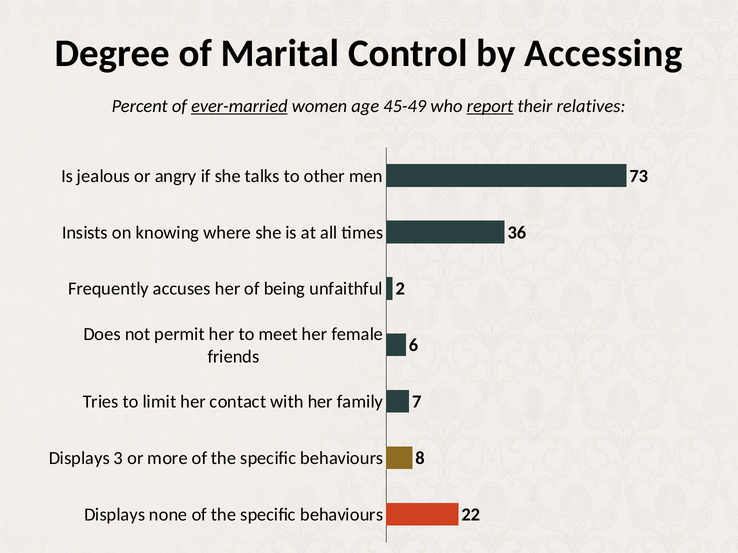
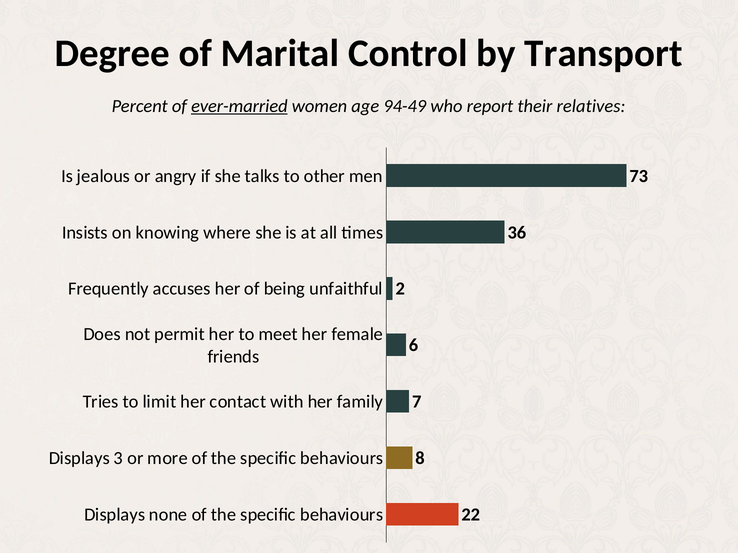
Accessing: Accessing -> Transport (604, 53)
45-49: 45-49 -> 94-49 (405, 106)
report underline: present -> none (490, 106)
